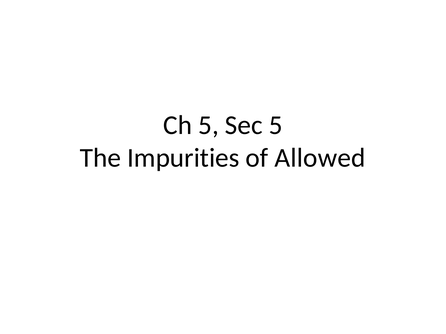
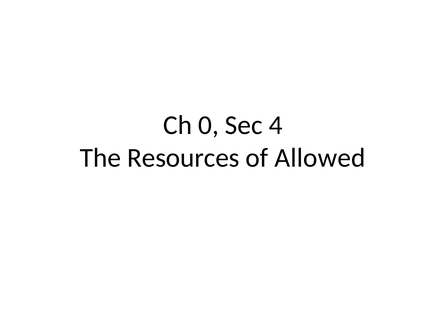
Ch 5: 5 -> 0 (209, 125)
Sec 5: 5 -> 4 (276, 125)
Impurities: Impurities -> Resources (183, 158)
